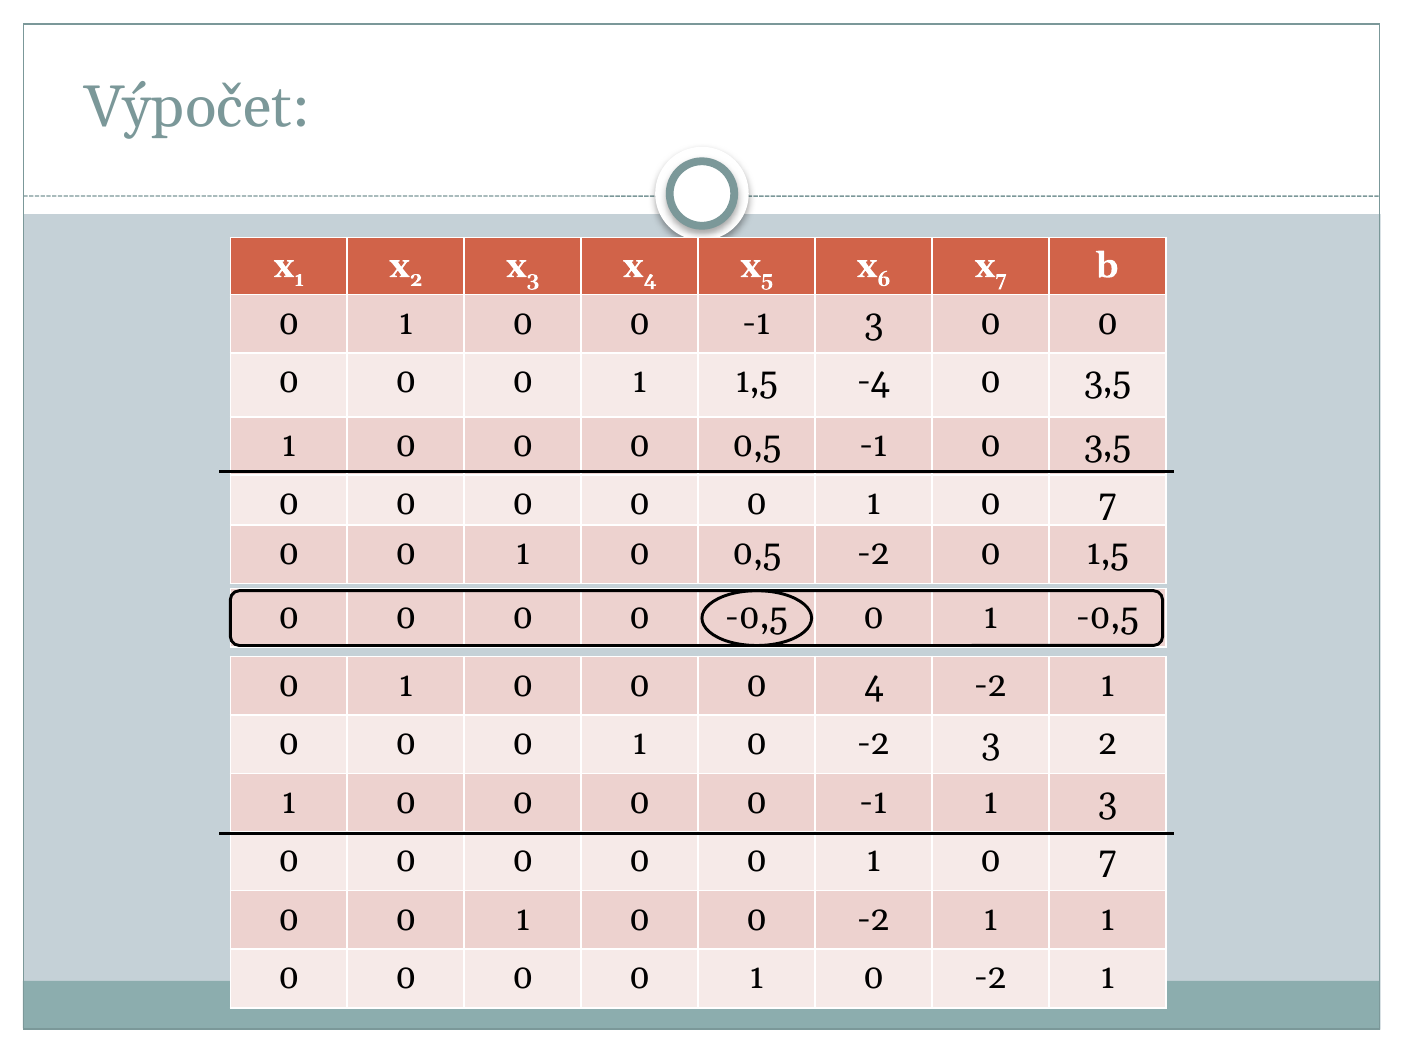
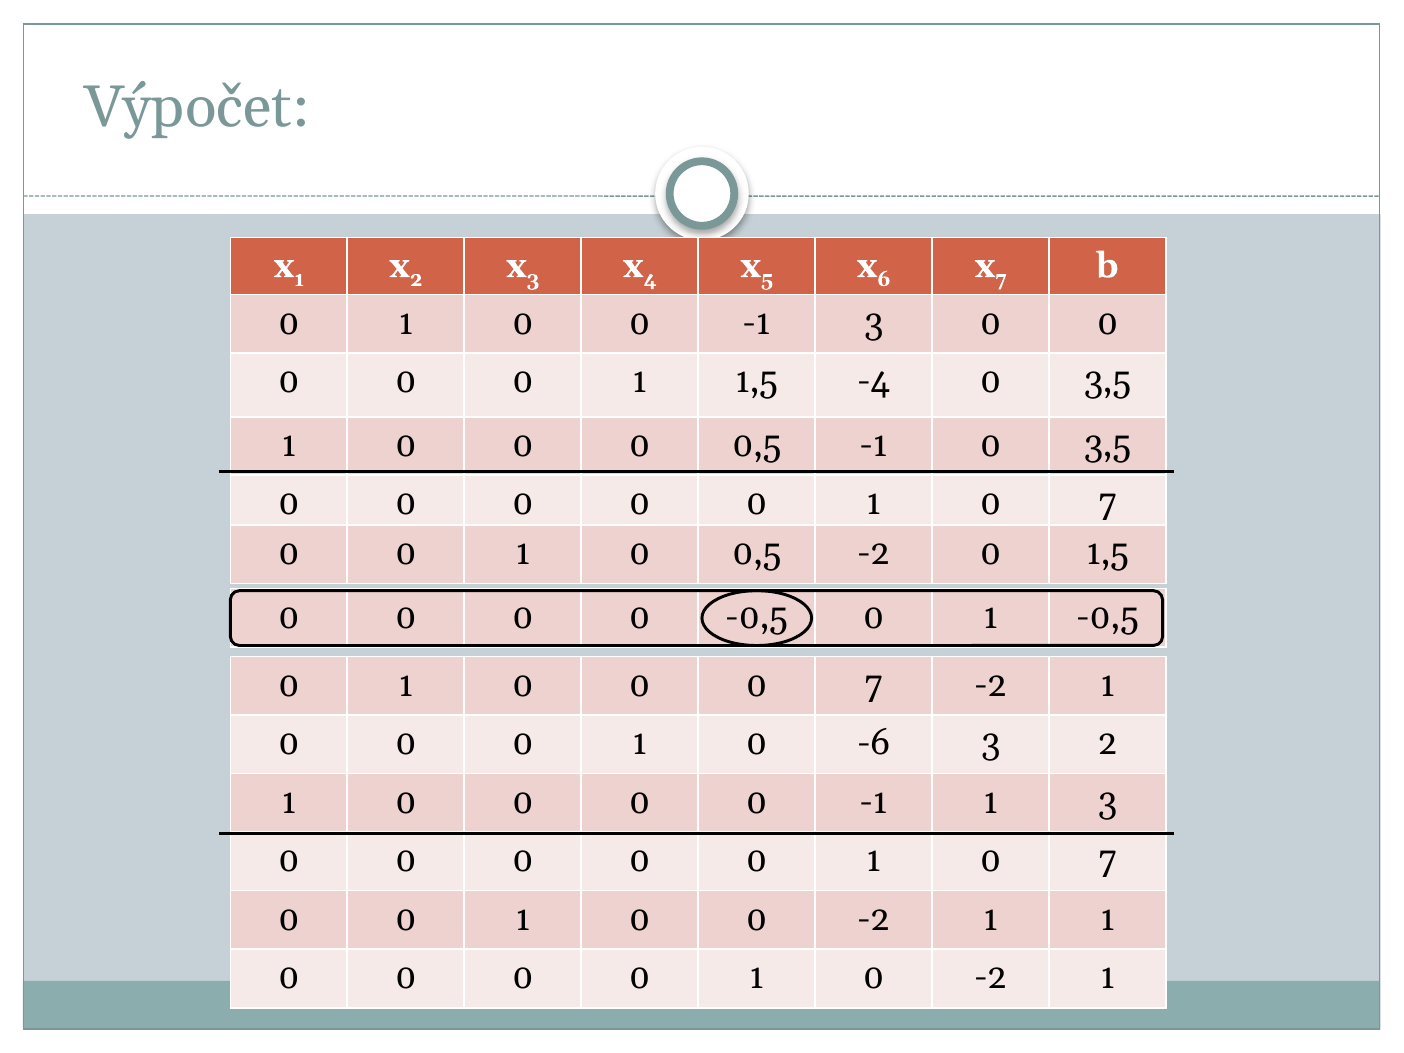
0 0 4: 4 -> 7 (874, 684)
-2: -2 -> -6 (874, 743)
